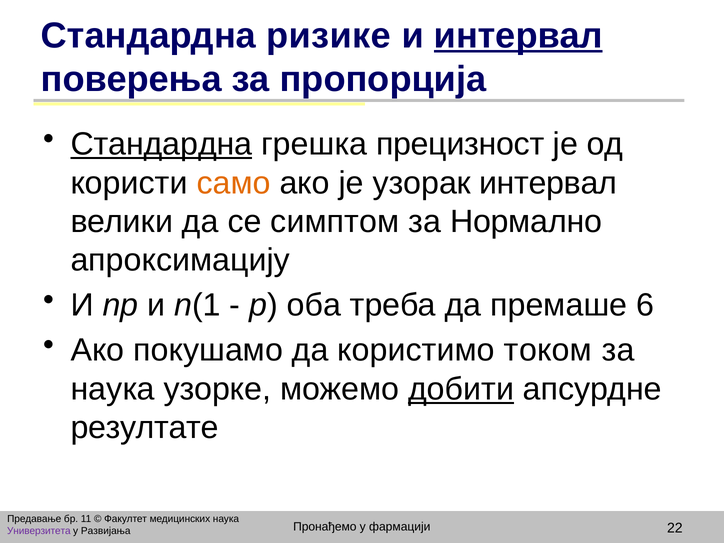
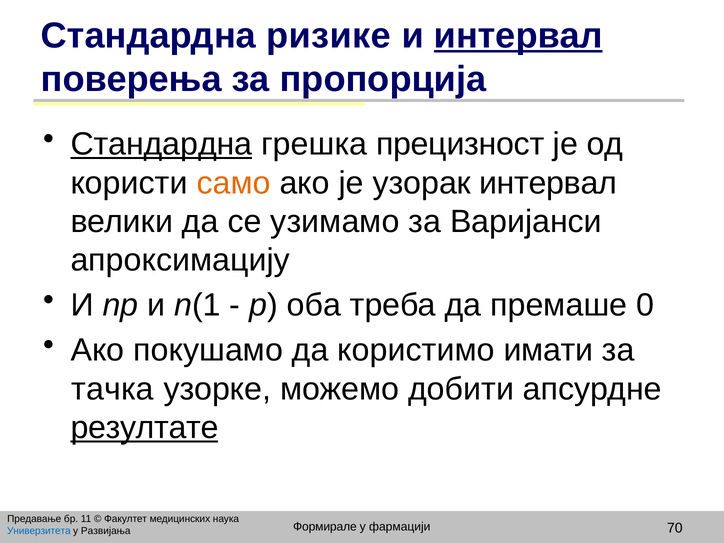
симптом: симптом -> узимамо (335, 222)
Нормално: Нормално -> Варијанси (526, 222)
6: 6 -> 0 (645, 305)
током: током -> имати (548, 350)
наука: наука -> тачка (112, 389)
добити underline: present -> none (461, 389)
резултате underline: none -> present (145, 428)
Пронађемо: Пронађемо -> Формирале (325, 527)
22: 22 -> 70 (675, 528)
Универзитета colour: purple -> blue (39, 531)
